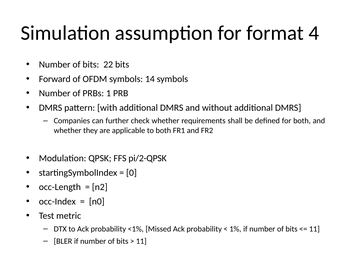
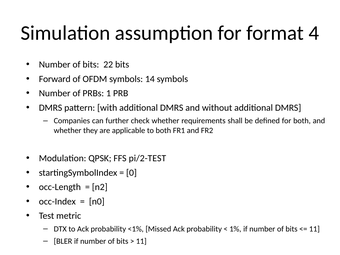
pi/2-QPSK: pi/2-QPSK -> pi/2-TEST (147, 158)
